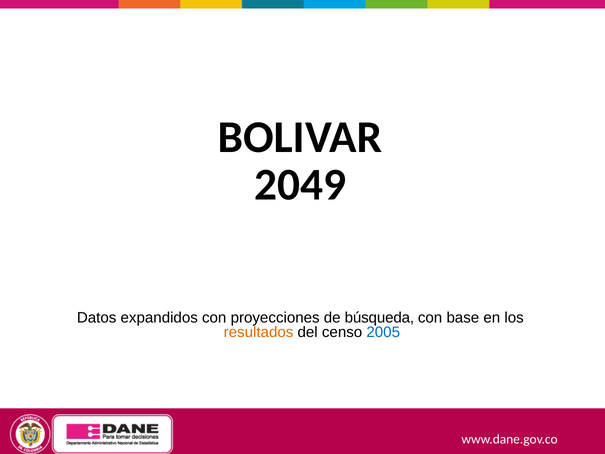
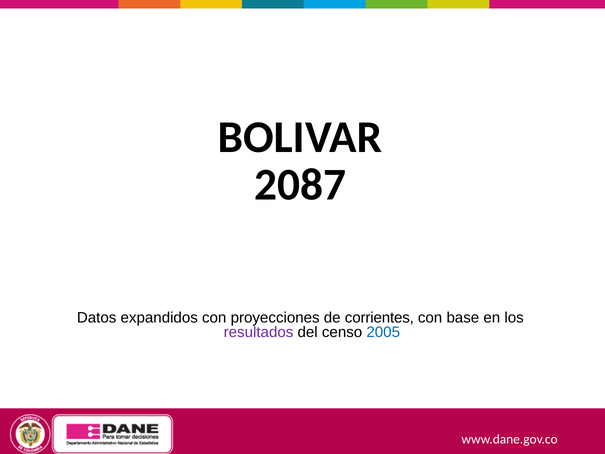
2049: 2049 -> 2087 (300, 184)
búsqueda: búsqueda -> corrientes (379, 317)
resultados colour: orange -> purple (259, 332)
